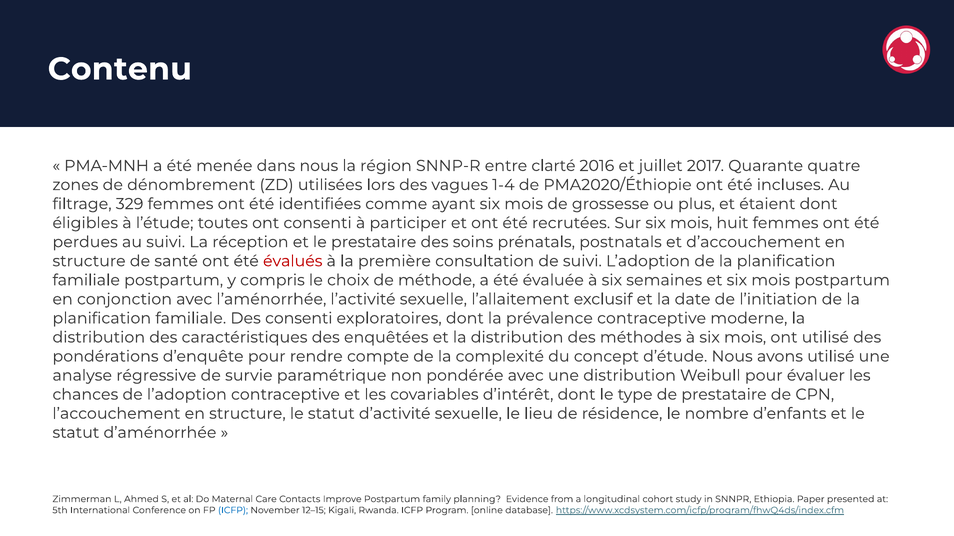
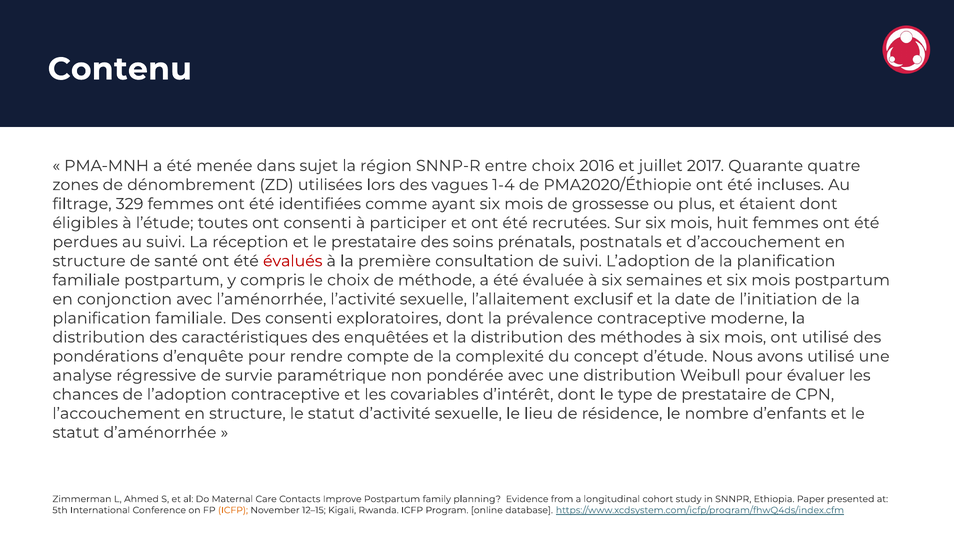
dans nous: nous -> sujet (319, 166)
entre clarté: clarté -> choix (553, 166)
ICFP colour: blue -> orange (233, 511)
